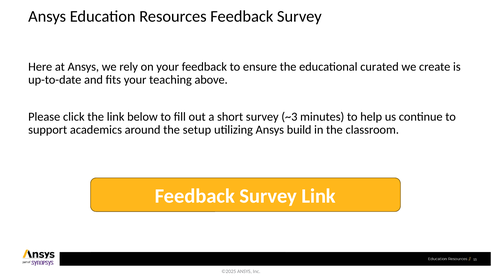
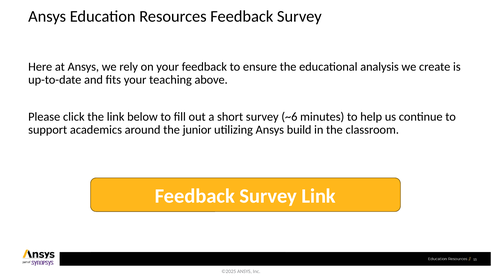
curated: curated -> analysis (380, 67)
~3: ~3 -> ~6 (289, 117)
setup: setup -> junior (197, 130)
